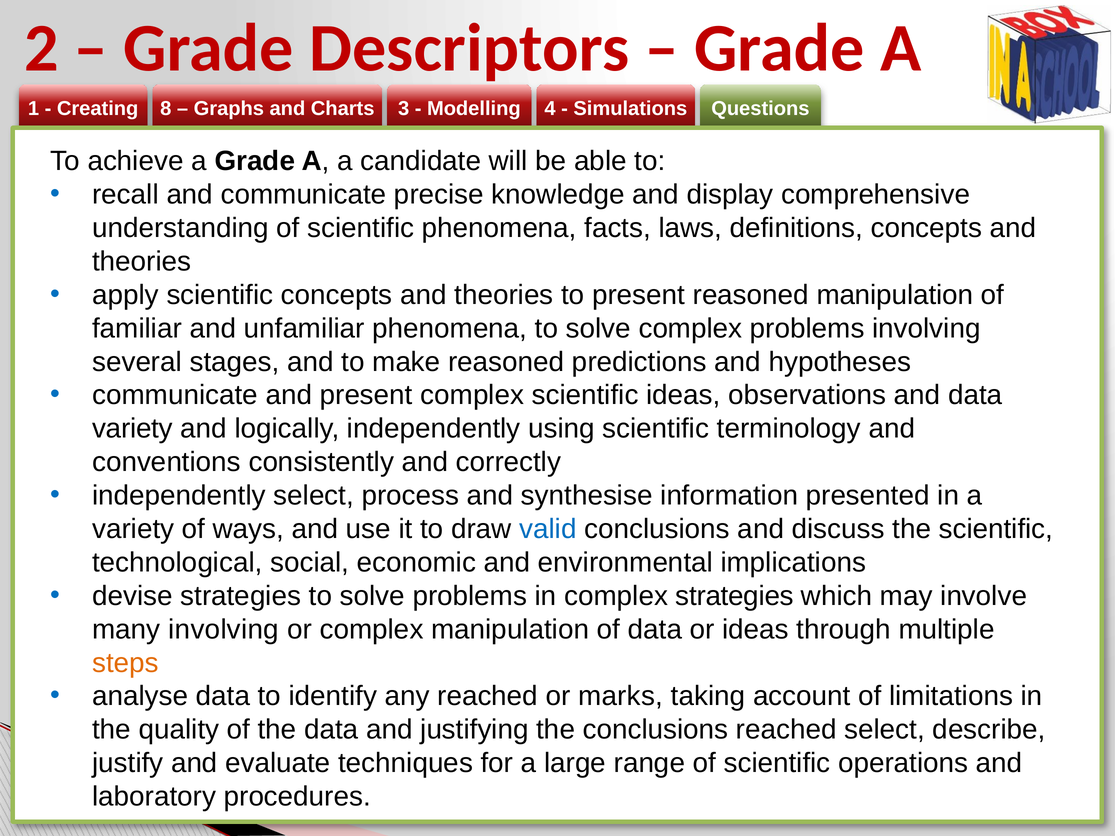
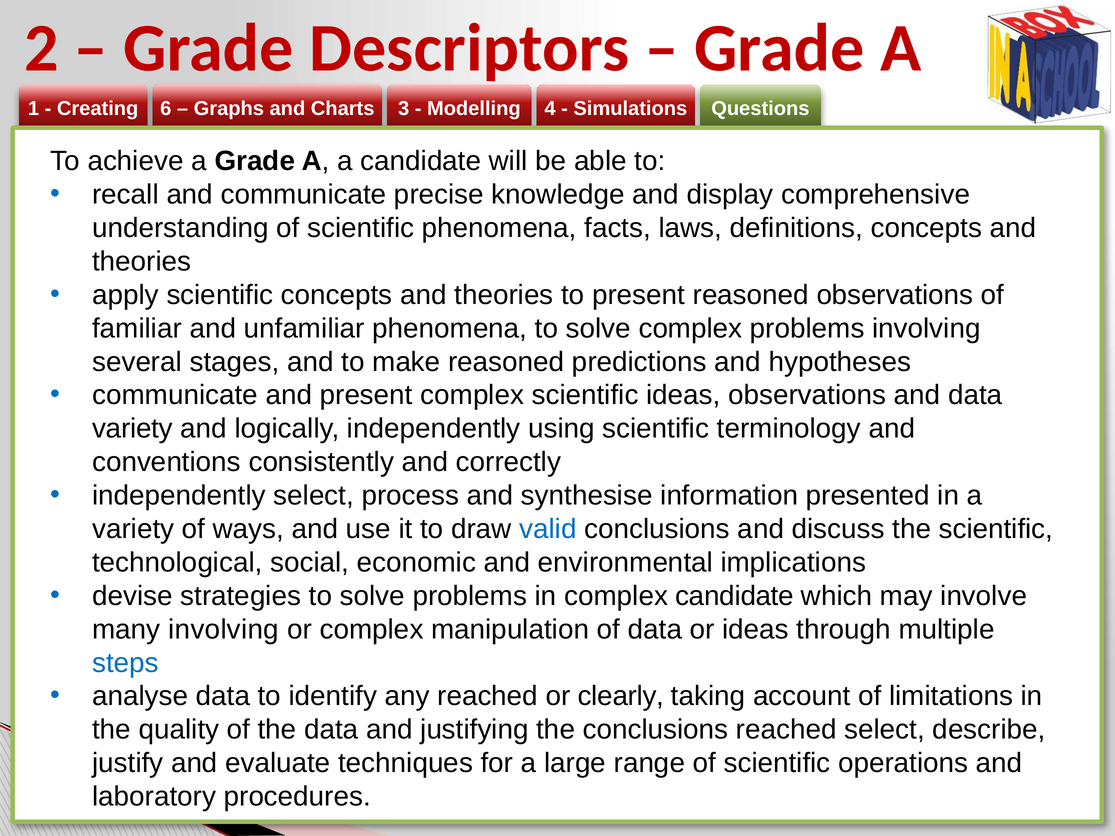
8: 8 -> 6 (166, 109)
reasoned manipulation: manipulation -> observations (895, 295)
complex strategies: strategies -> candidate (735, 596)
steps colour: orange -> blue (126, 663)
marks: marks -> clearly (621, 696)
